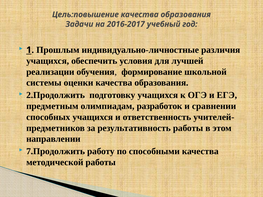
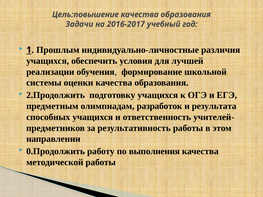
сравнении: сравнении -> результата (214, 106)
7.Продолжить: 7.Продолжить -> 0.Продолжить (56, 152)
способными: способными -> выполнения (154, 152)
